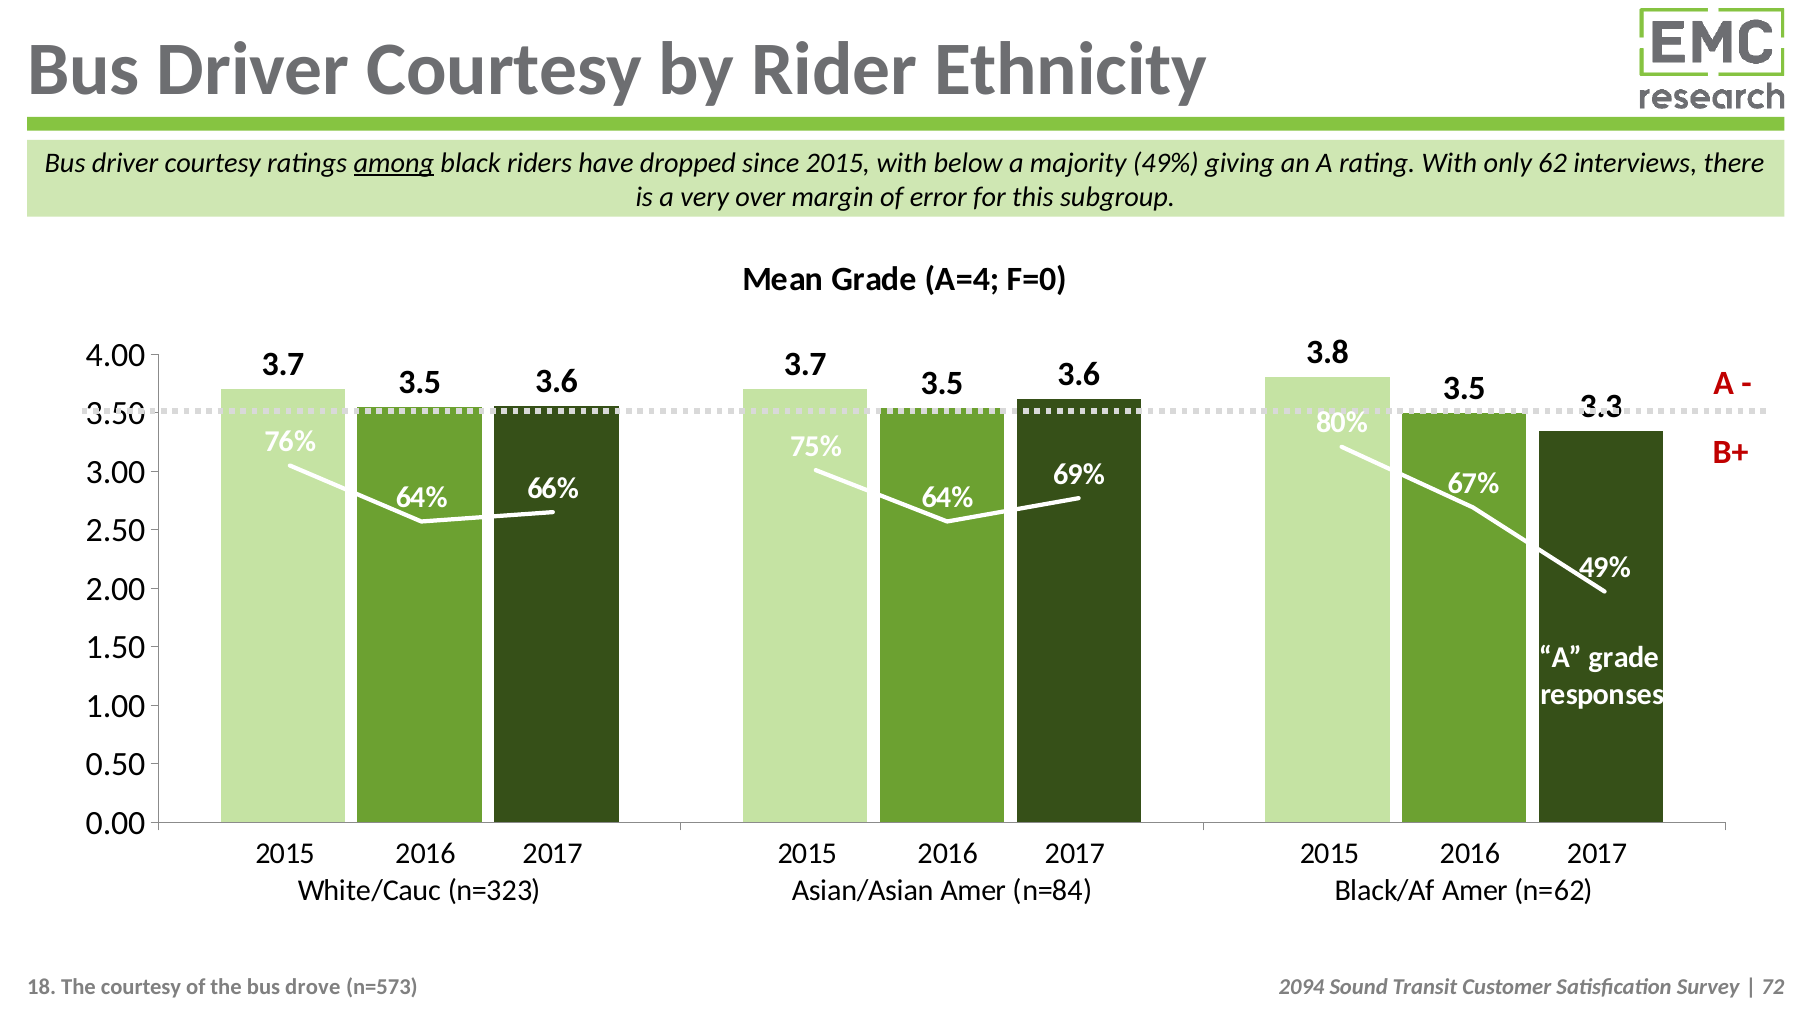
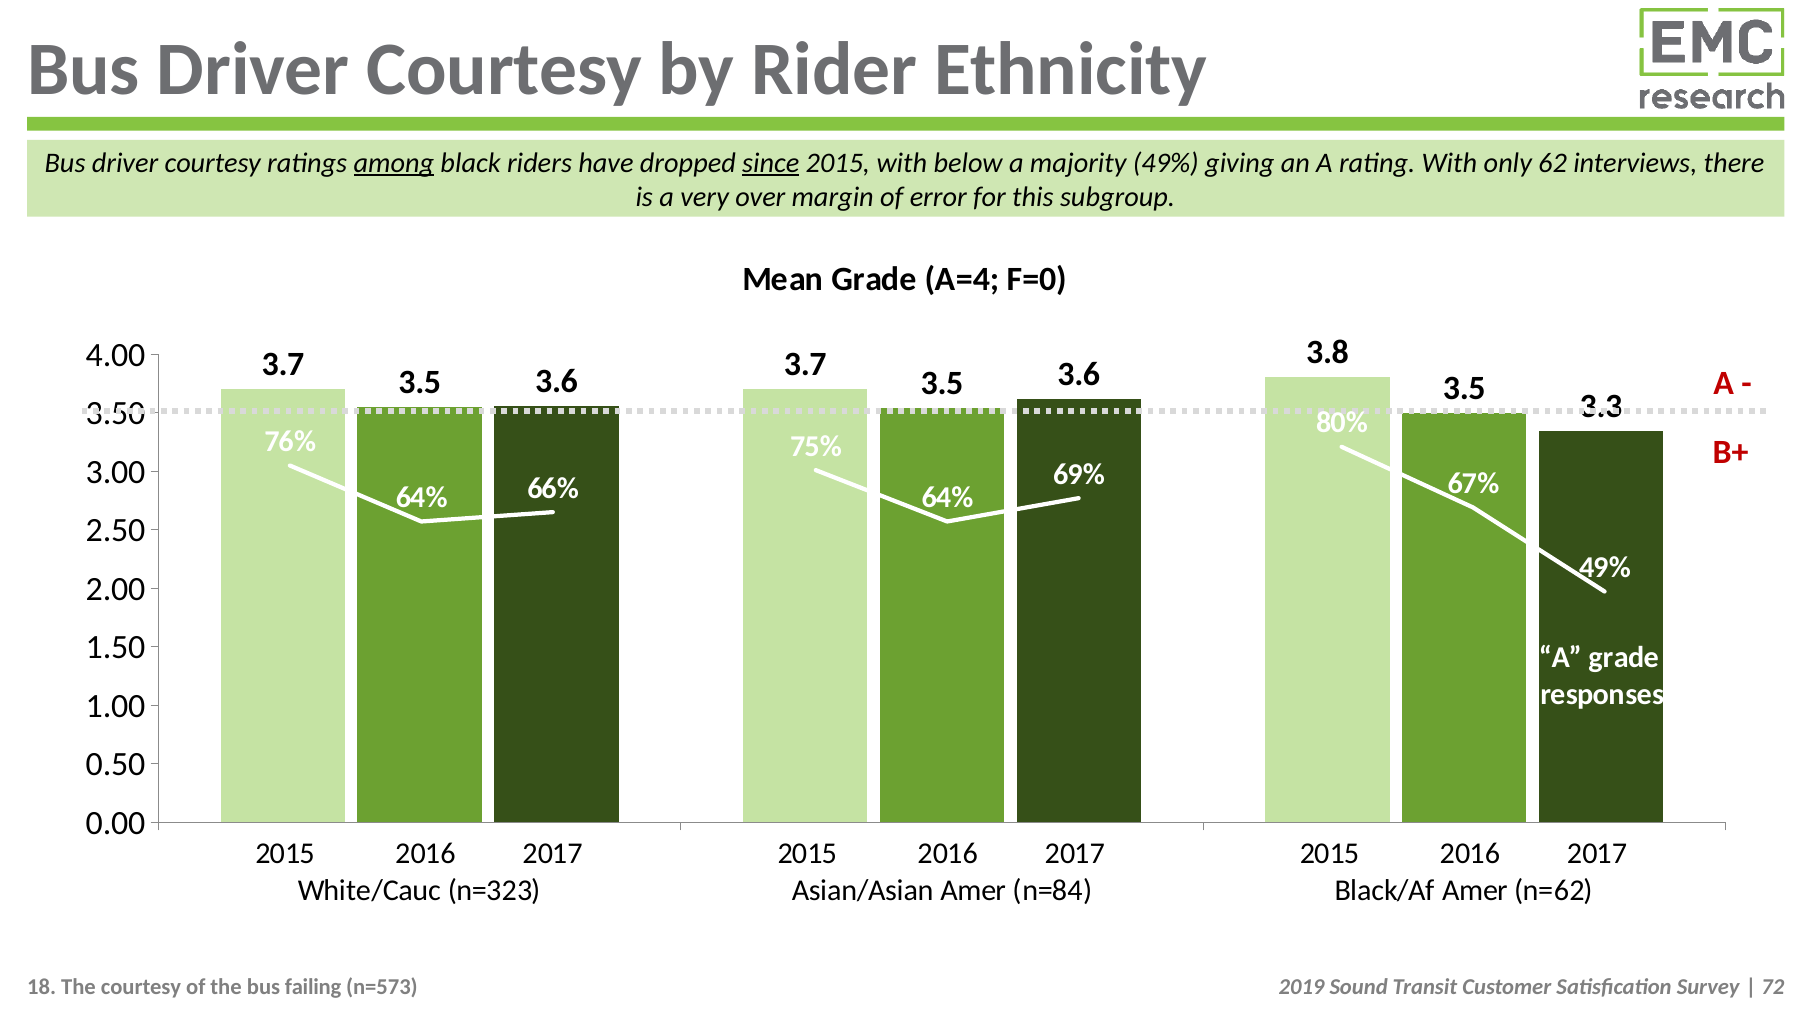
since underline: none -> present (771, 163)
2094: 2094 -> 2019 (1302, 987)
drove: drove -> failing (313, 987)
